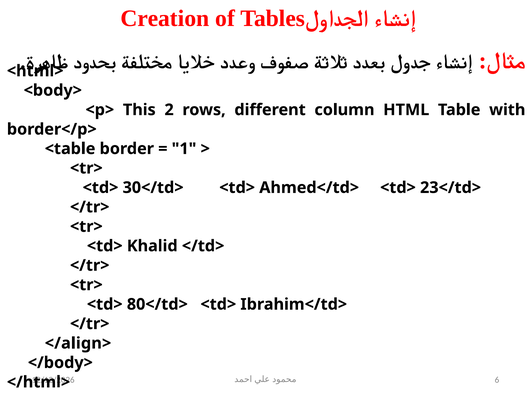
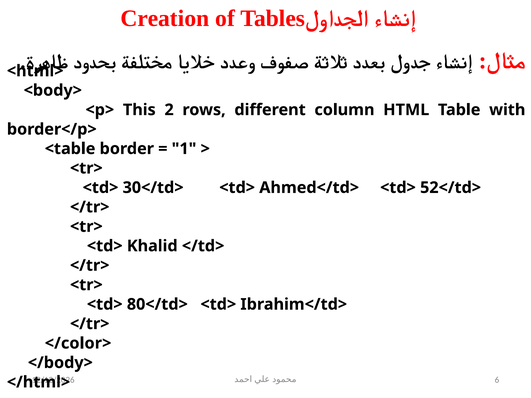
23</td>: 23</td> -> 52</td> (451, 188)
</align>: </align> -> </color> (78, 343)
